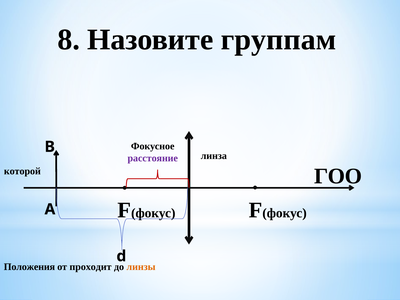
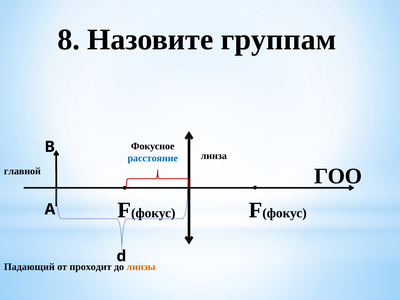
расстояние colour: purple -> blue (153, 158)
которой: которой -> главной (22, 171)
Положения: Положения -> Падающий (29, 267)
